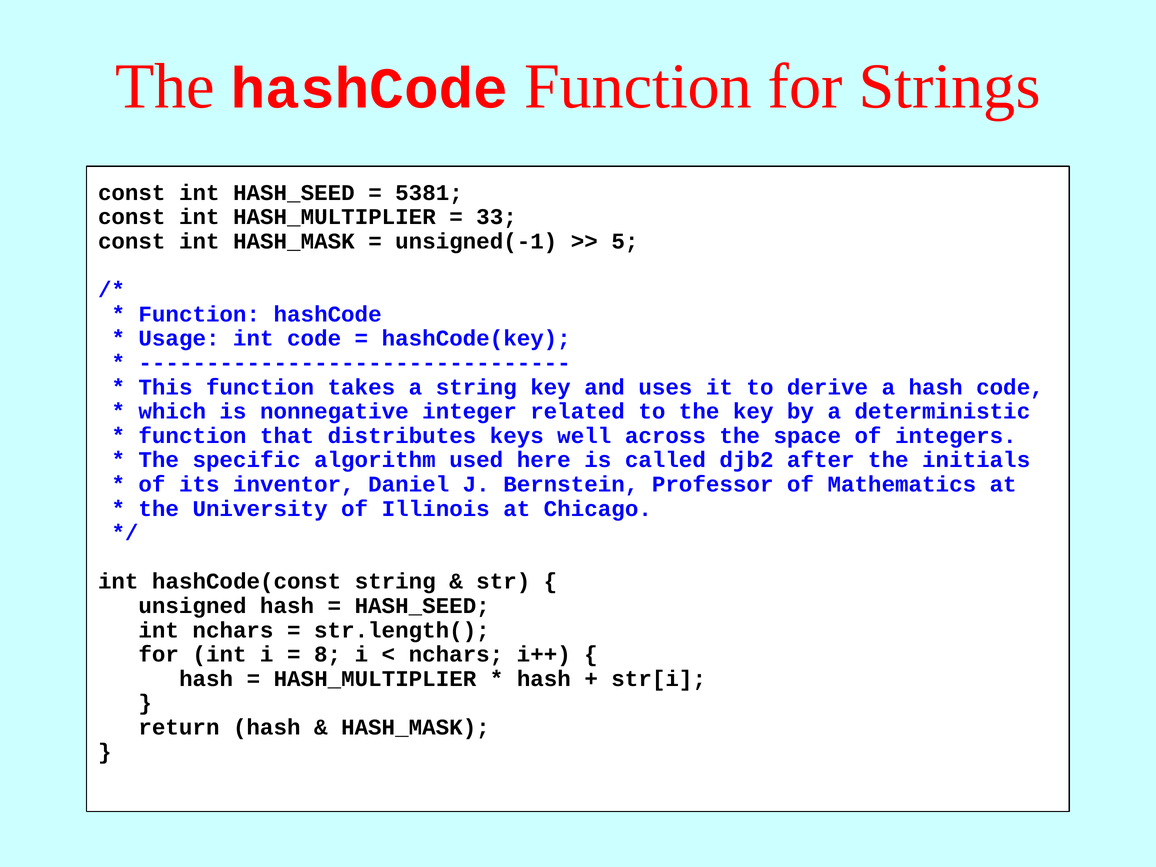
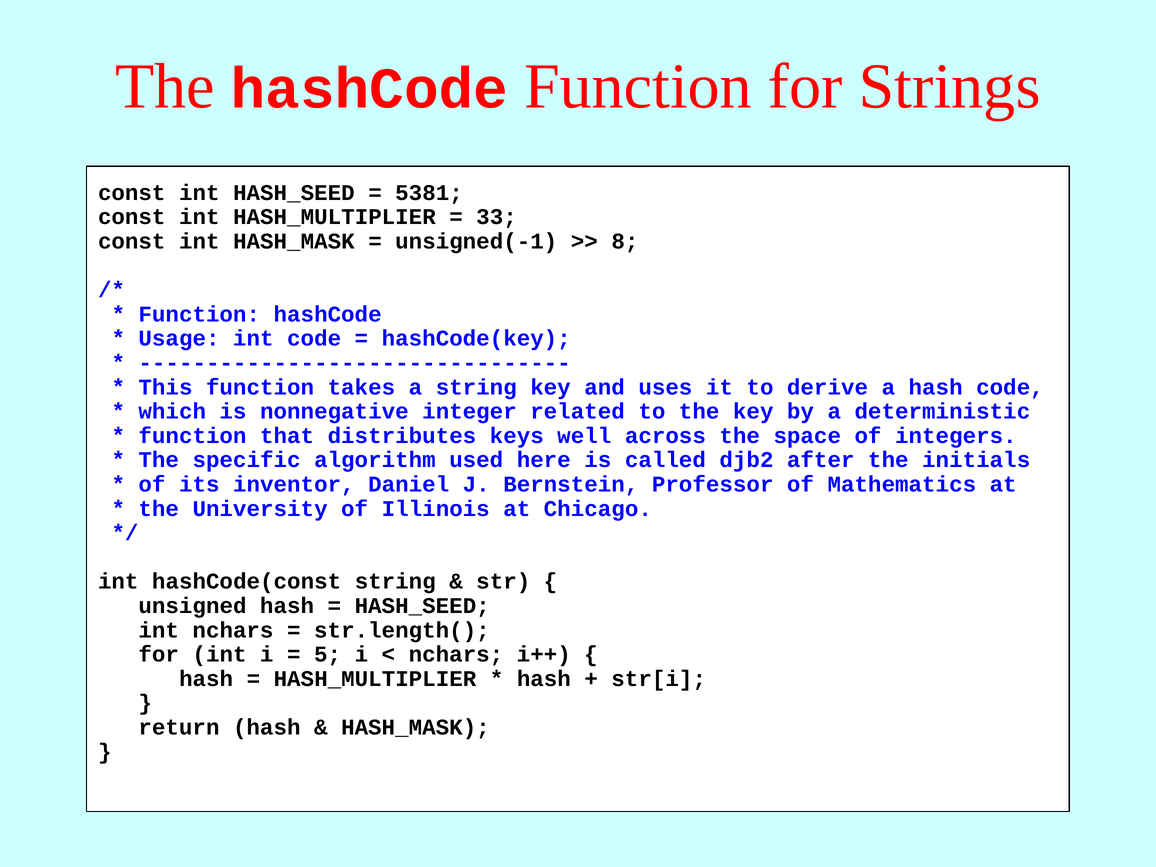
5: 5 -> 8 (625, 241)
8: 8 -> 5 (328, 654)
